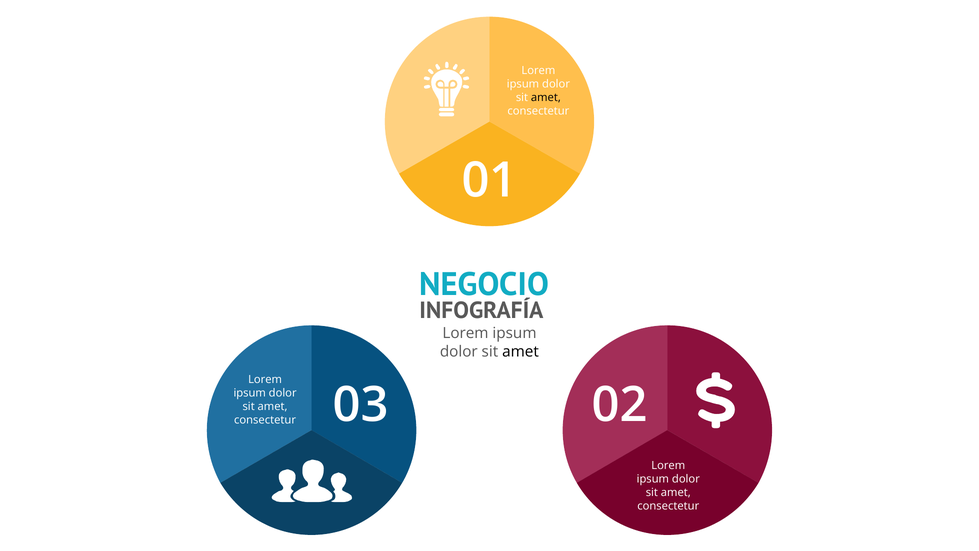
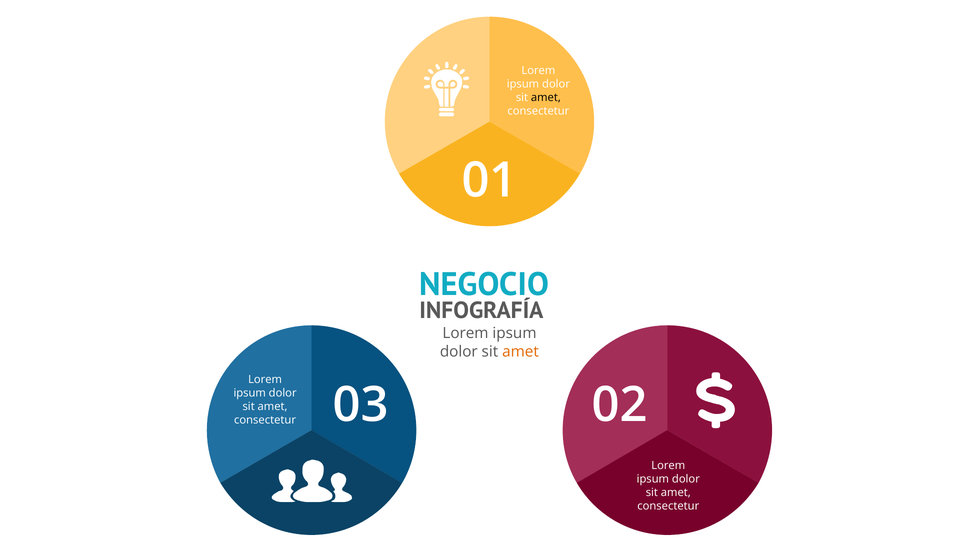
amet colour: black -> orange (521, 351)
